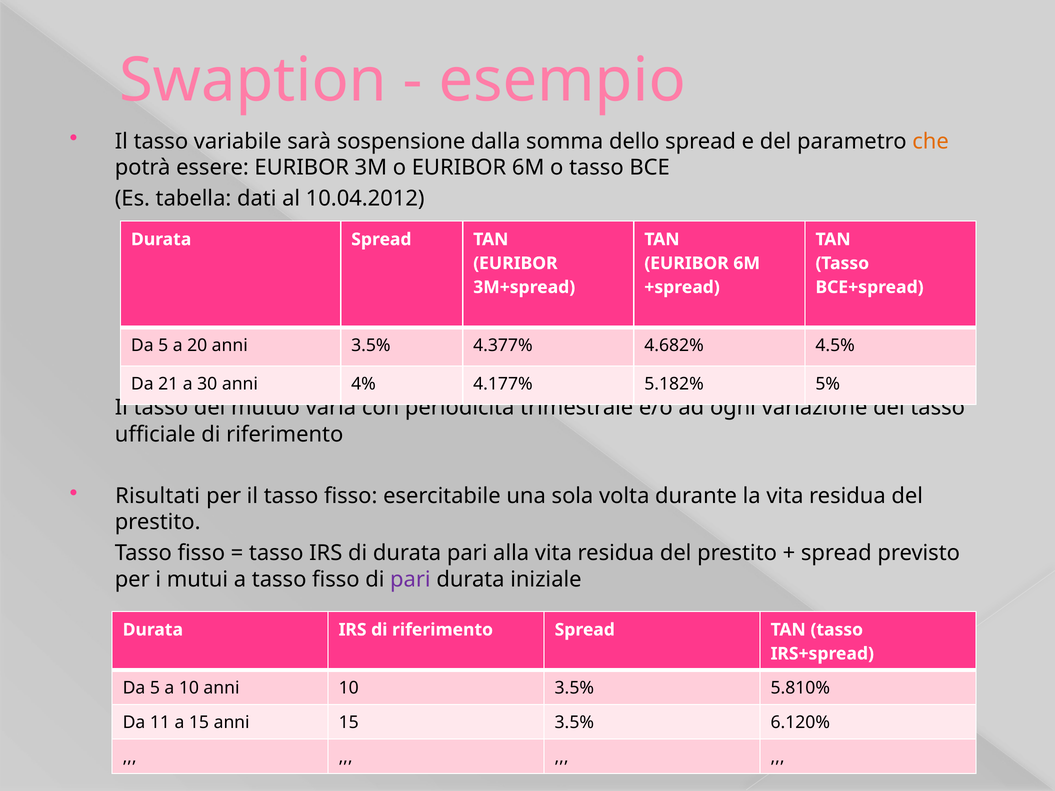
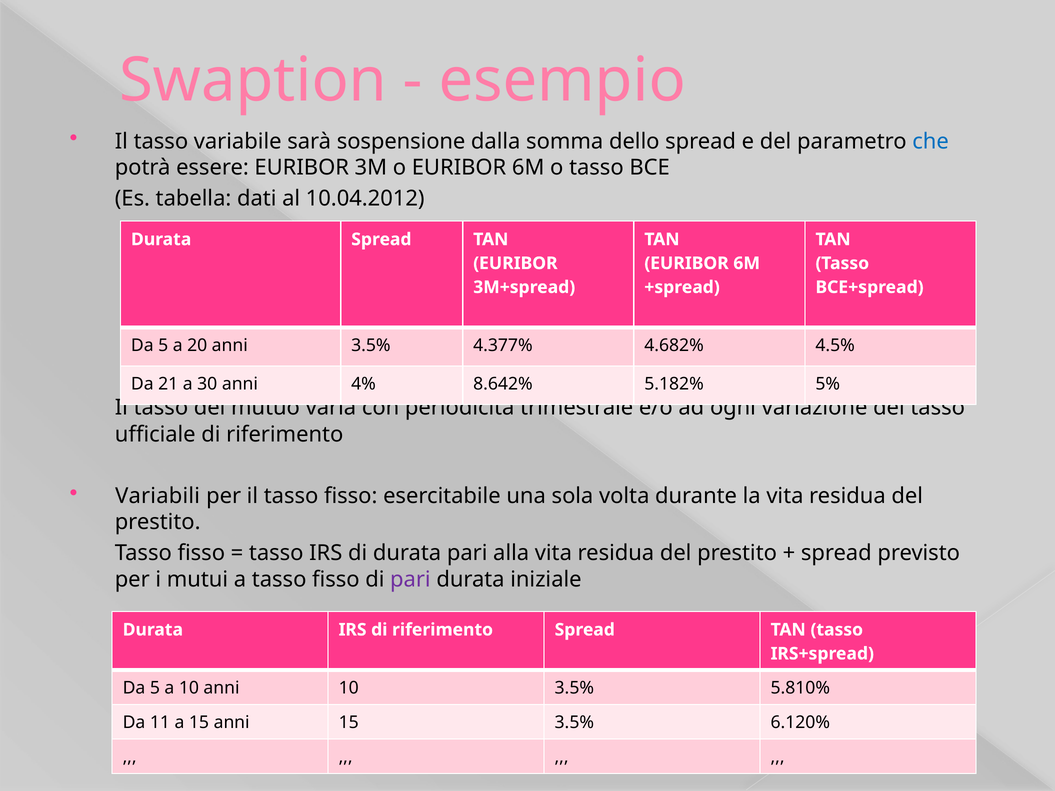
che colour: orange -> blue (931, 141)
4.177%: 4.177% -> 8.642% (503, 384)
Risultati: Risultati -> Variabili (158, 496)
